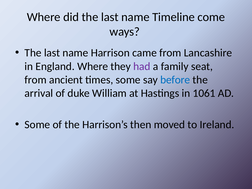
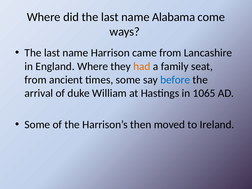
Timeline: Timeline -> Alabama (174, 17)
had colour: purple -> orange (142, 66)
1061: 1061 -> 1065 (204, 93)
